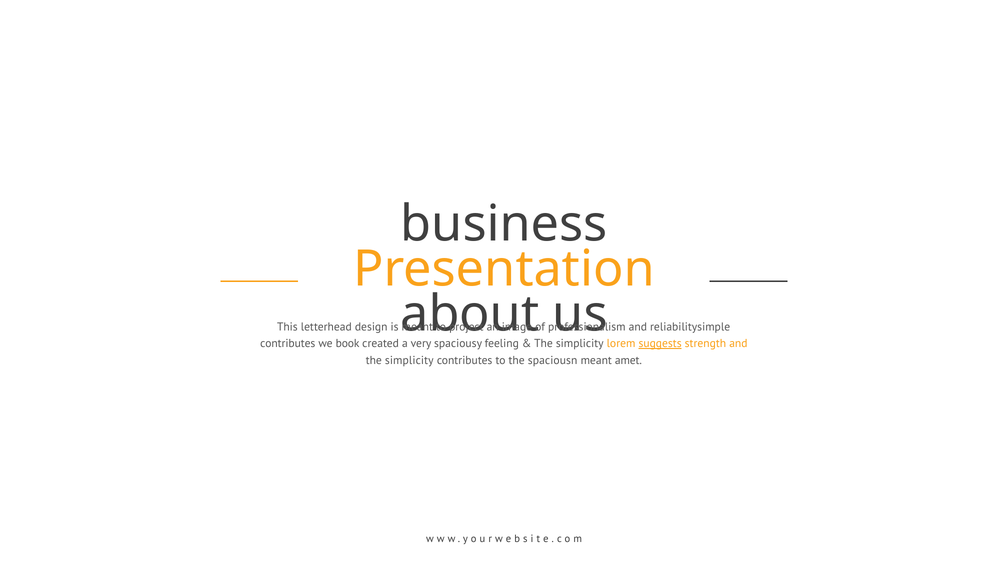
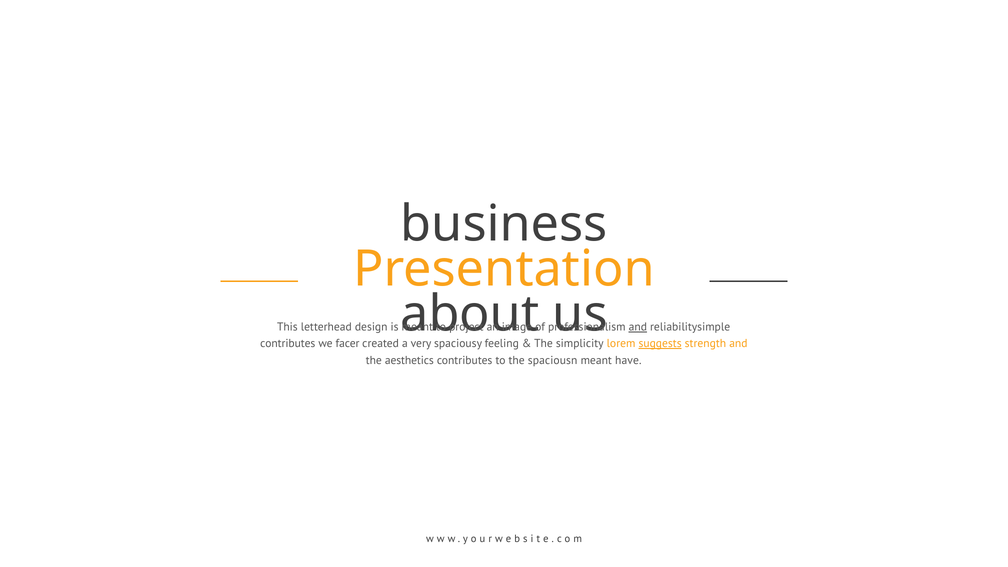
and underline: none -> present (638, 327)
book: book -> facer (348, 344)
simplicity: simplicity -> aesthetics (409, 360)
amet: amet -> have (628, 360)
